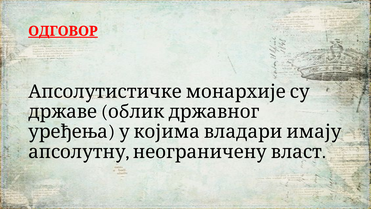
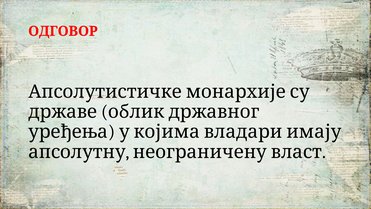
ОДГОВОР underline: present -> none (63, 31)
